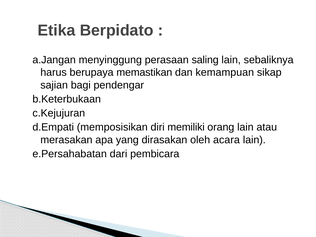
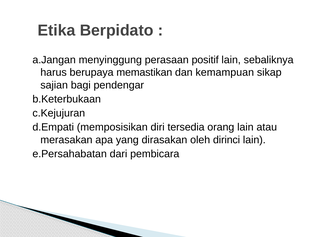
saling: saling -> positif (205, 60)
memiliki: memiliki -> tersedia (186, 127)
acara: acara -> dirinci (227, 140)
